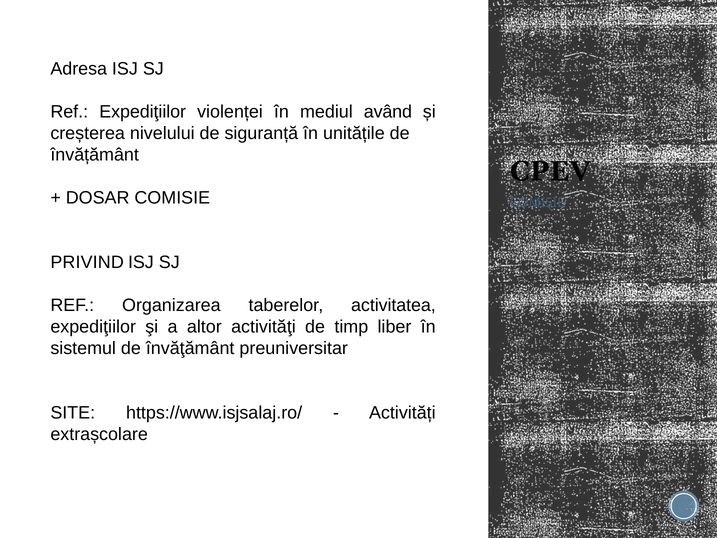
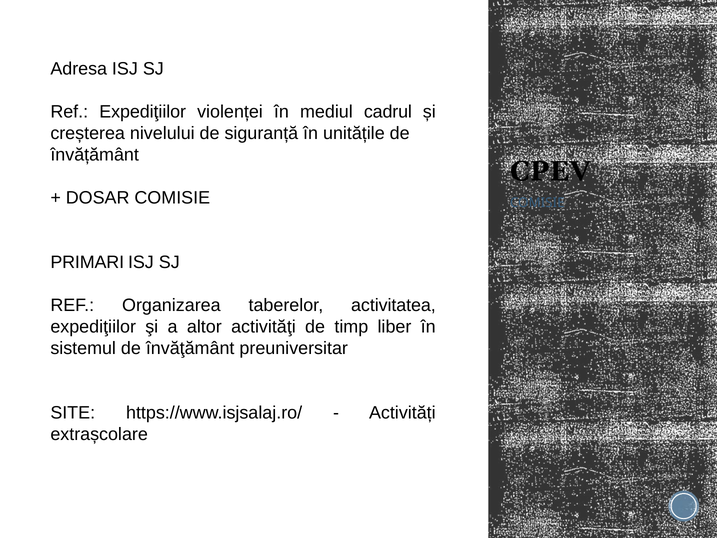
având: având -> cadrul (388, 112)
PRIVIND: PRIVIND -> PRIMARI (87, 262)
